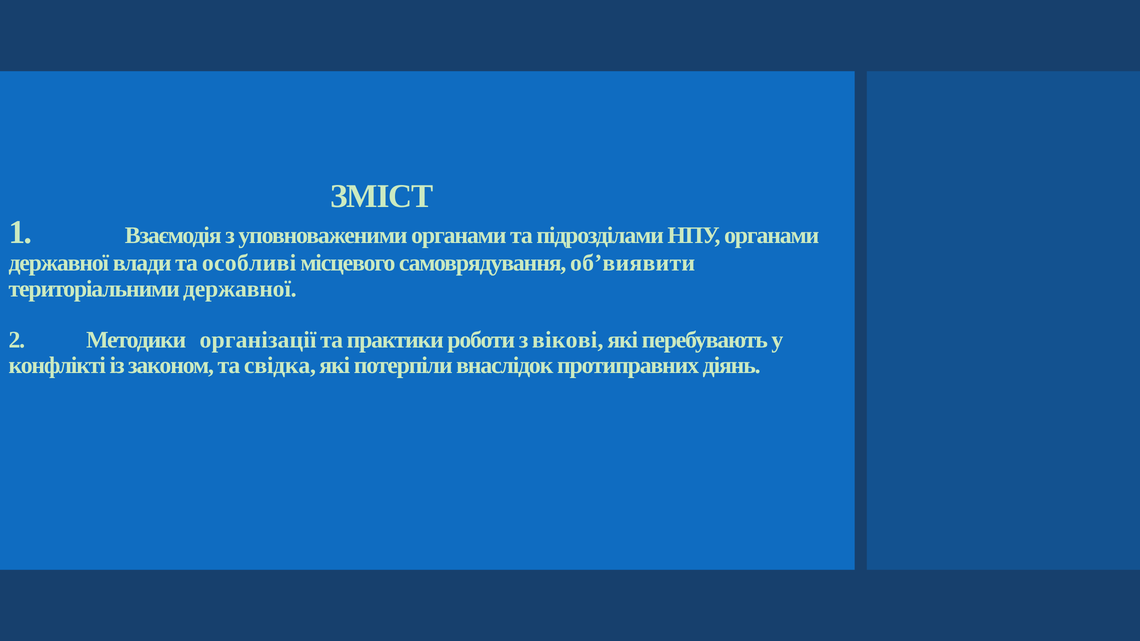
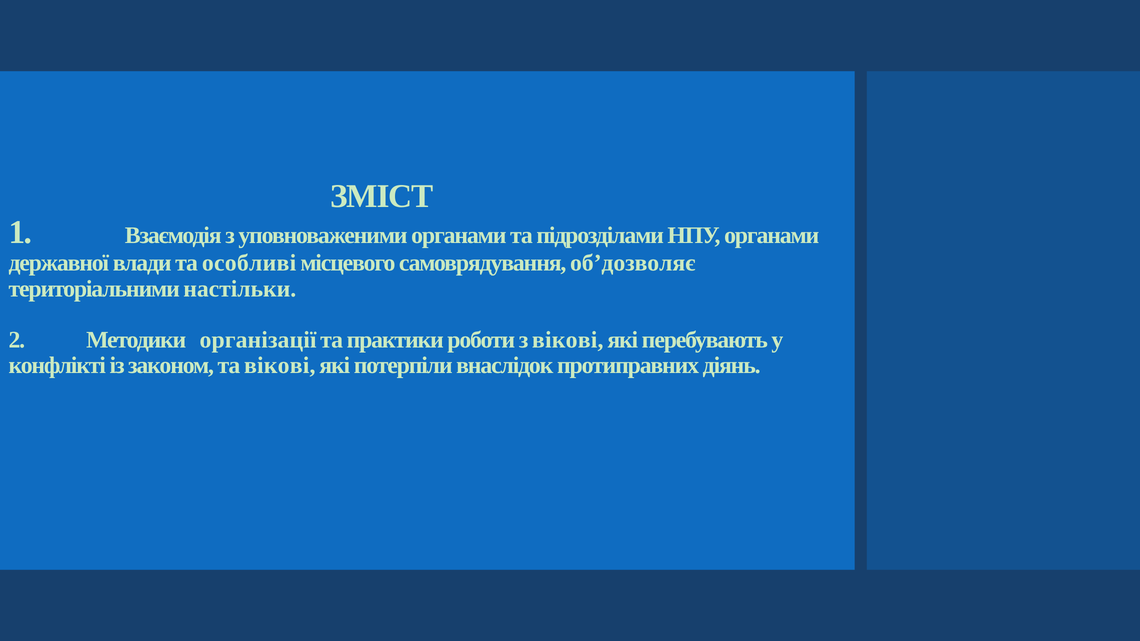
об’виявити: об’виявити -> об’дозволяє (633, 263)
територіальними державної: державної -> настільки (240, 289)
та свідка: свідка -> вікові (280, 366)
